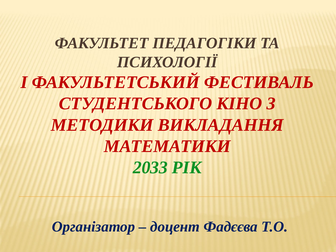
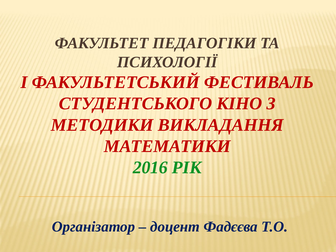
2033: 2033 -> 2016 (150, 167)
